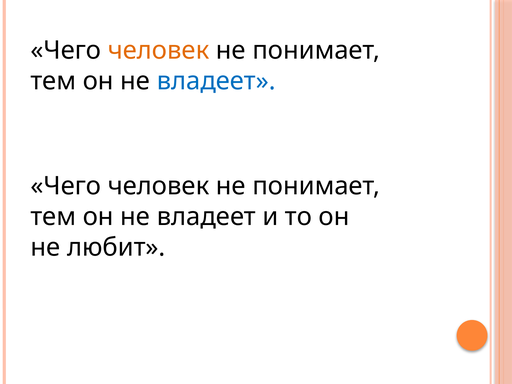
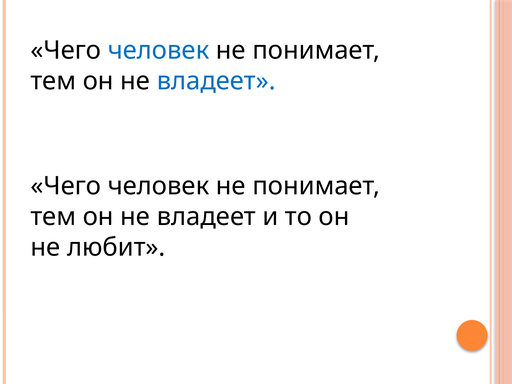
человек colour: orange -> blue (159, 50)
